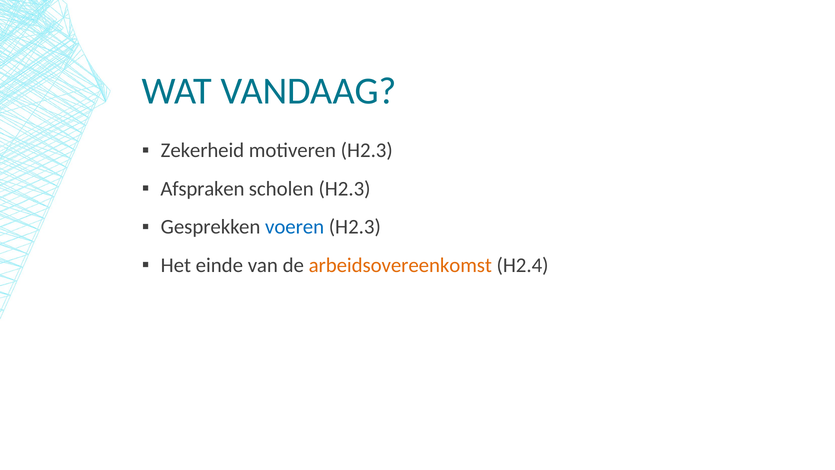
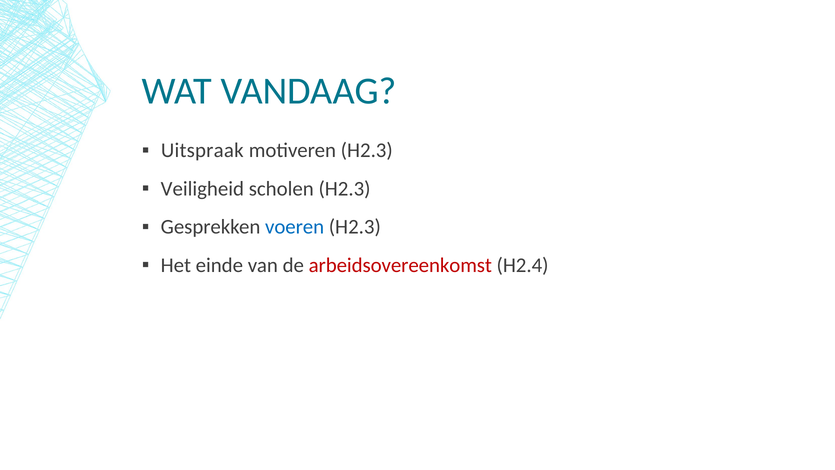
Zekerheid: Zekerheid -> Uitspraak (202, 150)
Afspraken: Afspraken -> Veiligheid (202, 189)
arbeidsovereenkomst colour: orange -> red (400, 265)
